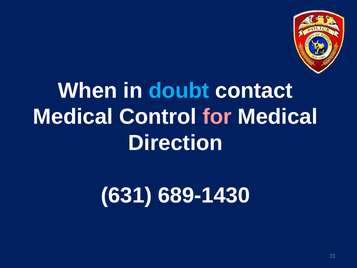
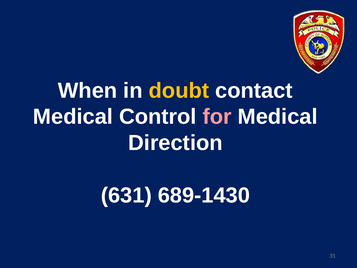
doubt colour: light blue -> yellow (179, 90)
